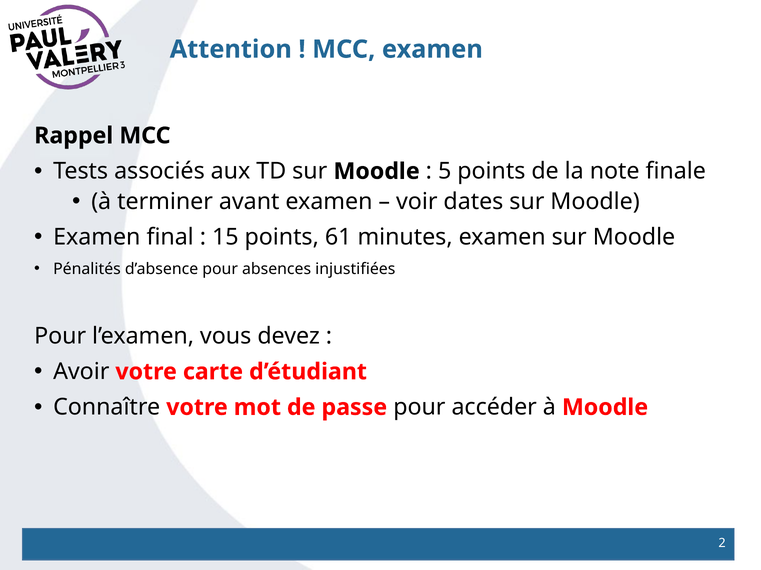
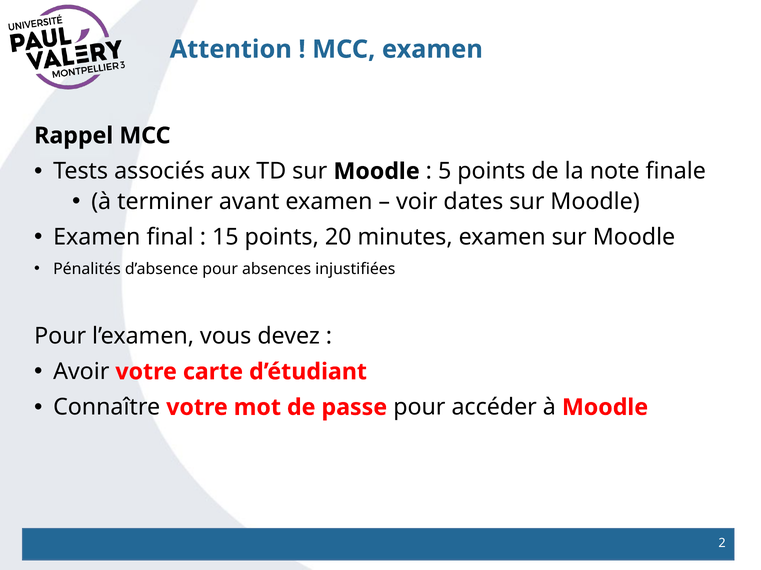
61: 61 -> 20 (338, 237)
